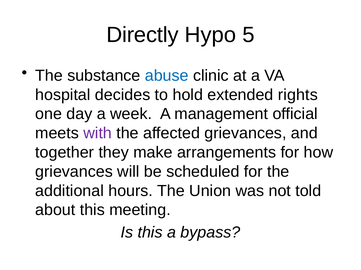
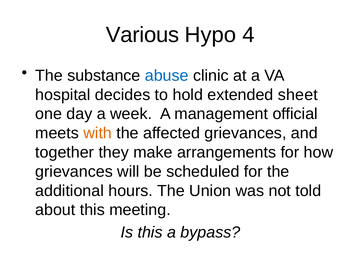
Directly: Directly -> Various (143, 35)
5: 5 -> 4 (248, 35)
rights: rights -> sheet (298, 95)
with colour: purple -> orange (98, 134)
